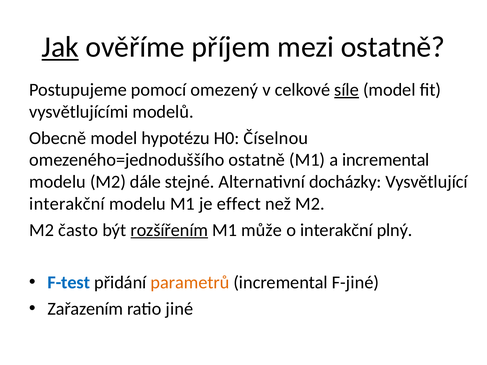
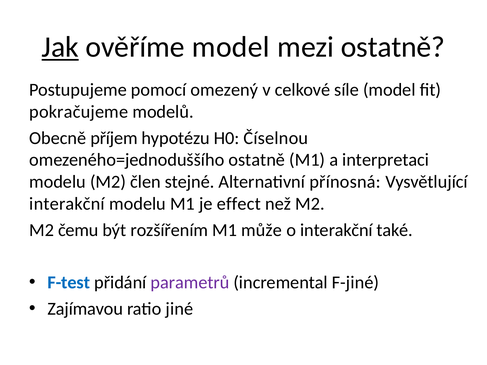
ověříme příjem: příjem -> model (231, 47)
síle underline: present -> none (347, 90)
vysvětlujícími: vysvětlujícími -> pokračujeme (79, 112)
Obecně model: model -> příjem (114, 138)
a incremental: incremental -> interpretaci (386, 160)
dále: dále -> člen (145, 182)
docházky: docházky -> přínosná (345, 182)
často: často -> čemu (78, 230)
rozšířením underline: present -> none (169, 230)
plný: plný -> také (395, 230)
parametrů colour: orange -> purple (190, 283)
Zařazením: Zařazením -> Zajímavou (85, 309)
